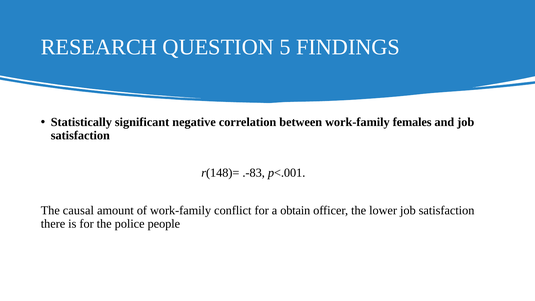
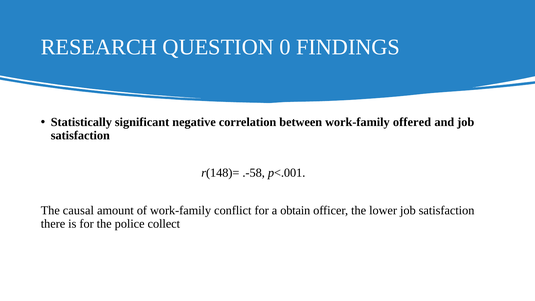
5: 5 -> 0 (285, 47)
females: females -> offered (412, 122)
.-83: .-83 -> .-58 (254, 173)
people: people -> collect (164, 224)
